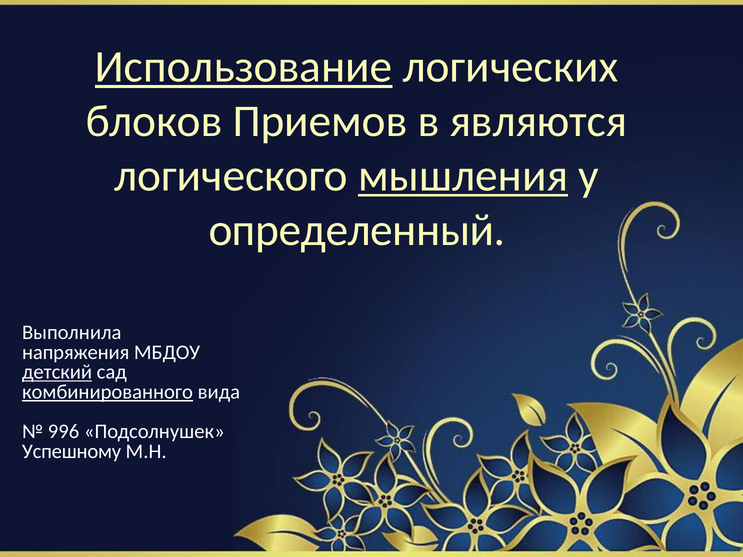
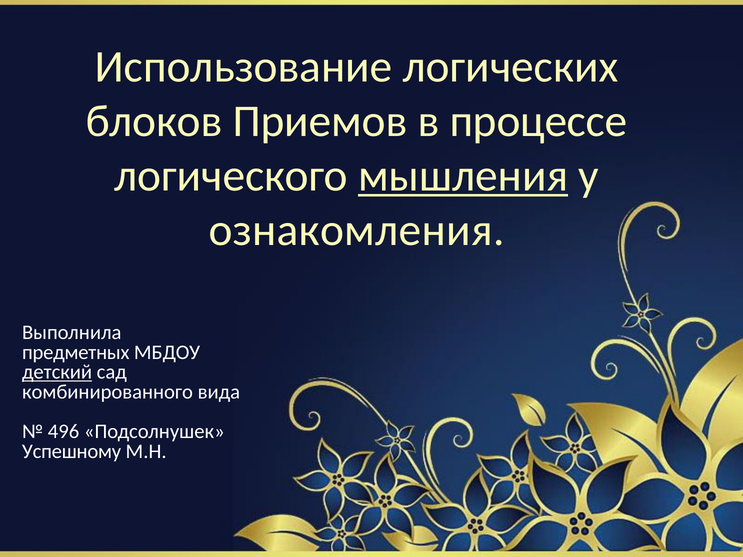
Использование underline: present -> none (244, 67)
являются: являются -> процессе (539, 121)
определенный: определенный -> ознакомления (357, 230)
напряжения: напряжения -> предметных (76, 352)
комбинированного underline: present -> none (108, 392)
996: 996 -> 496 (64, 432)
